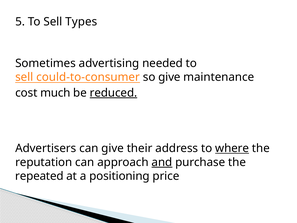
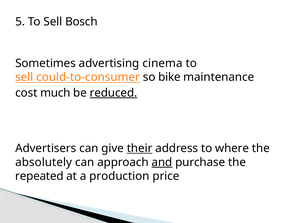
Types: Types -> Bosch (81, 22)
needed: needed -> cinema (162, 63)
so give: give -> bike (169, 77)
their underline: none -> present (140, 148)
where underline: present -> none (232, 148)
reputation: reputation -> absolutely (44, 162)
positioning: positioning -> production (119, 176)
